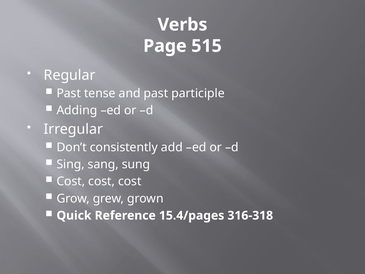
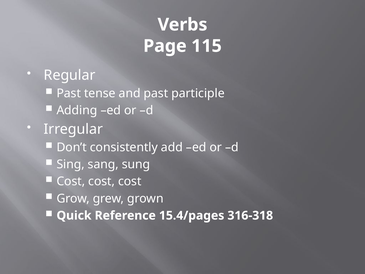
515: 515 -> 115 (207, 46)
